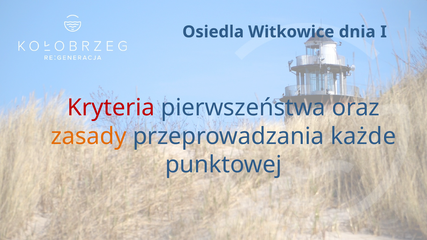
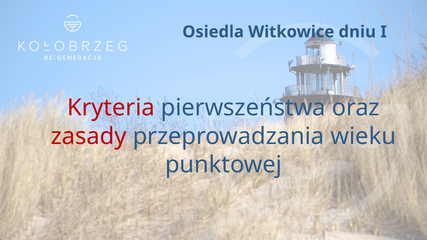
dnia: dnia -> dniu (357, 32)
zasady colour: orange -> red (89, 136)
każde: każde -> wieku (363, 136)
